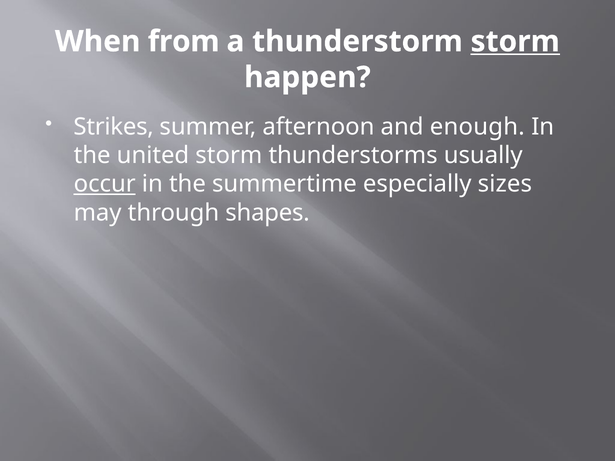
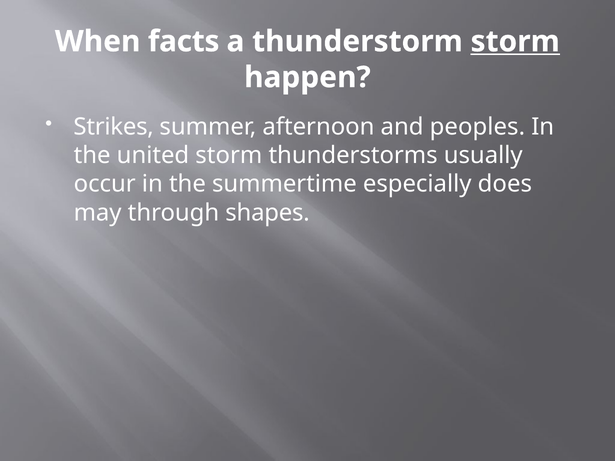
from: from -> facts (184, 42)
enough: enough -> peoples (477, 127)
occur underline: present -> none (105, 184)
sizes: sizes -> does (505, 184)
